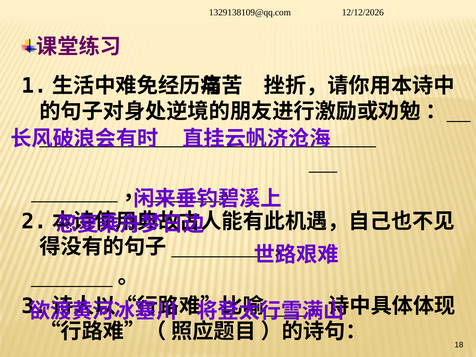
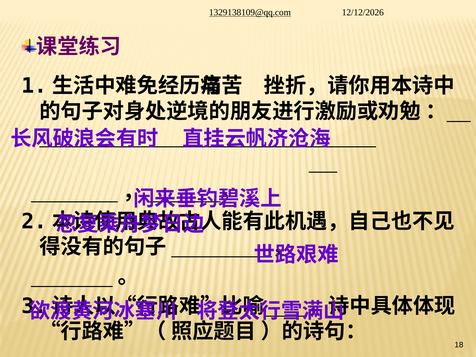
1329138109@qq.com underline: none -> present (250, 12)
